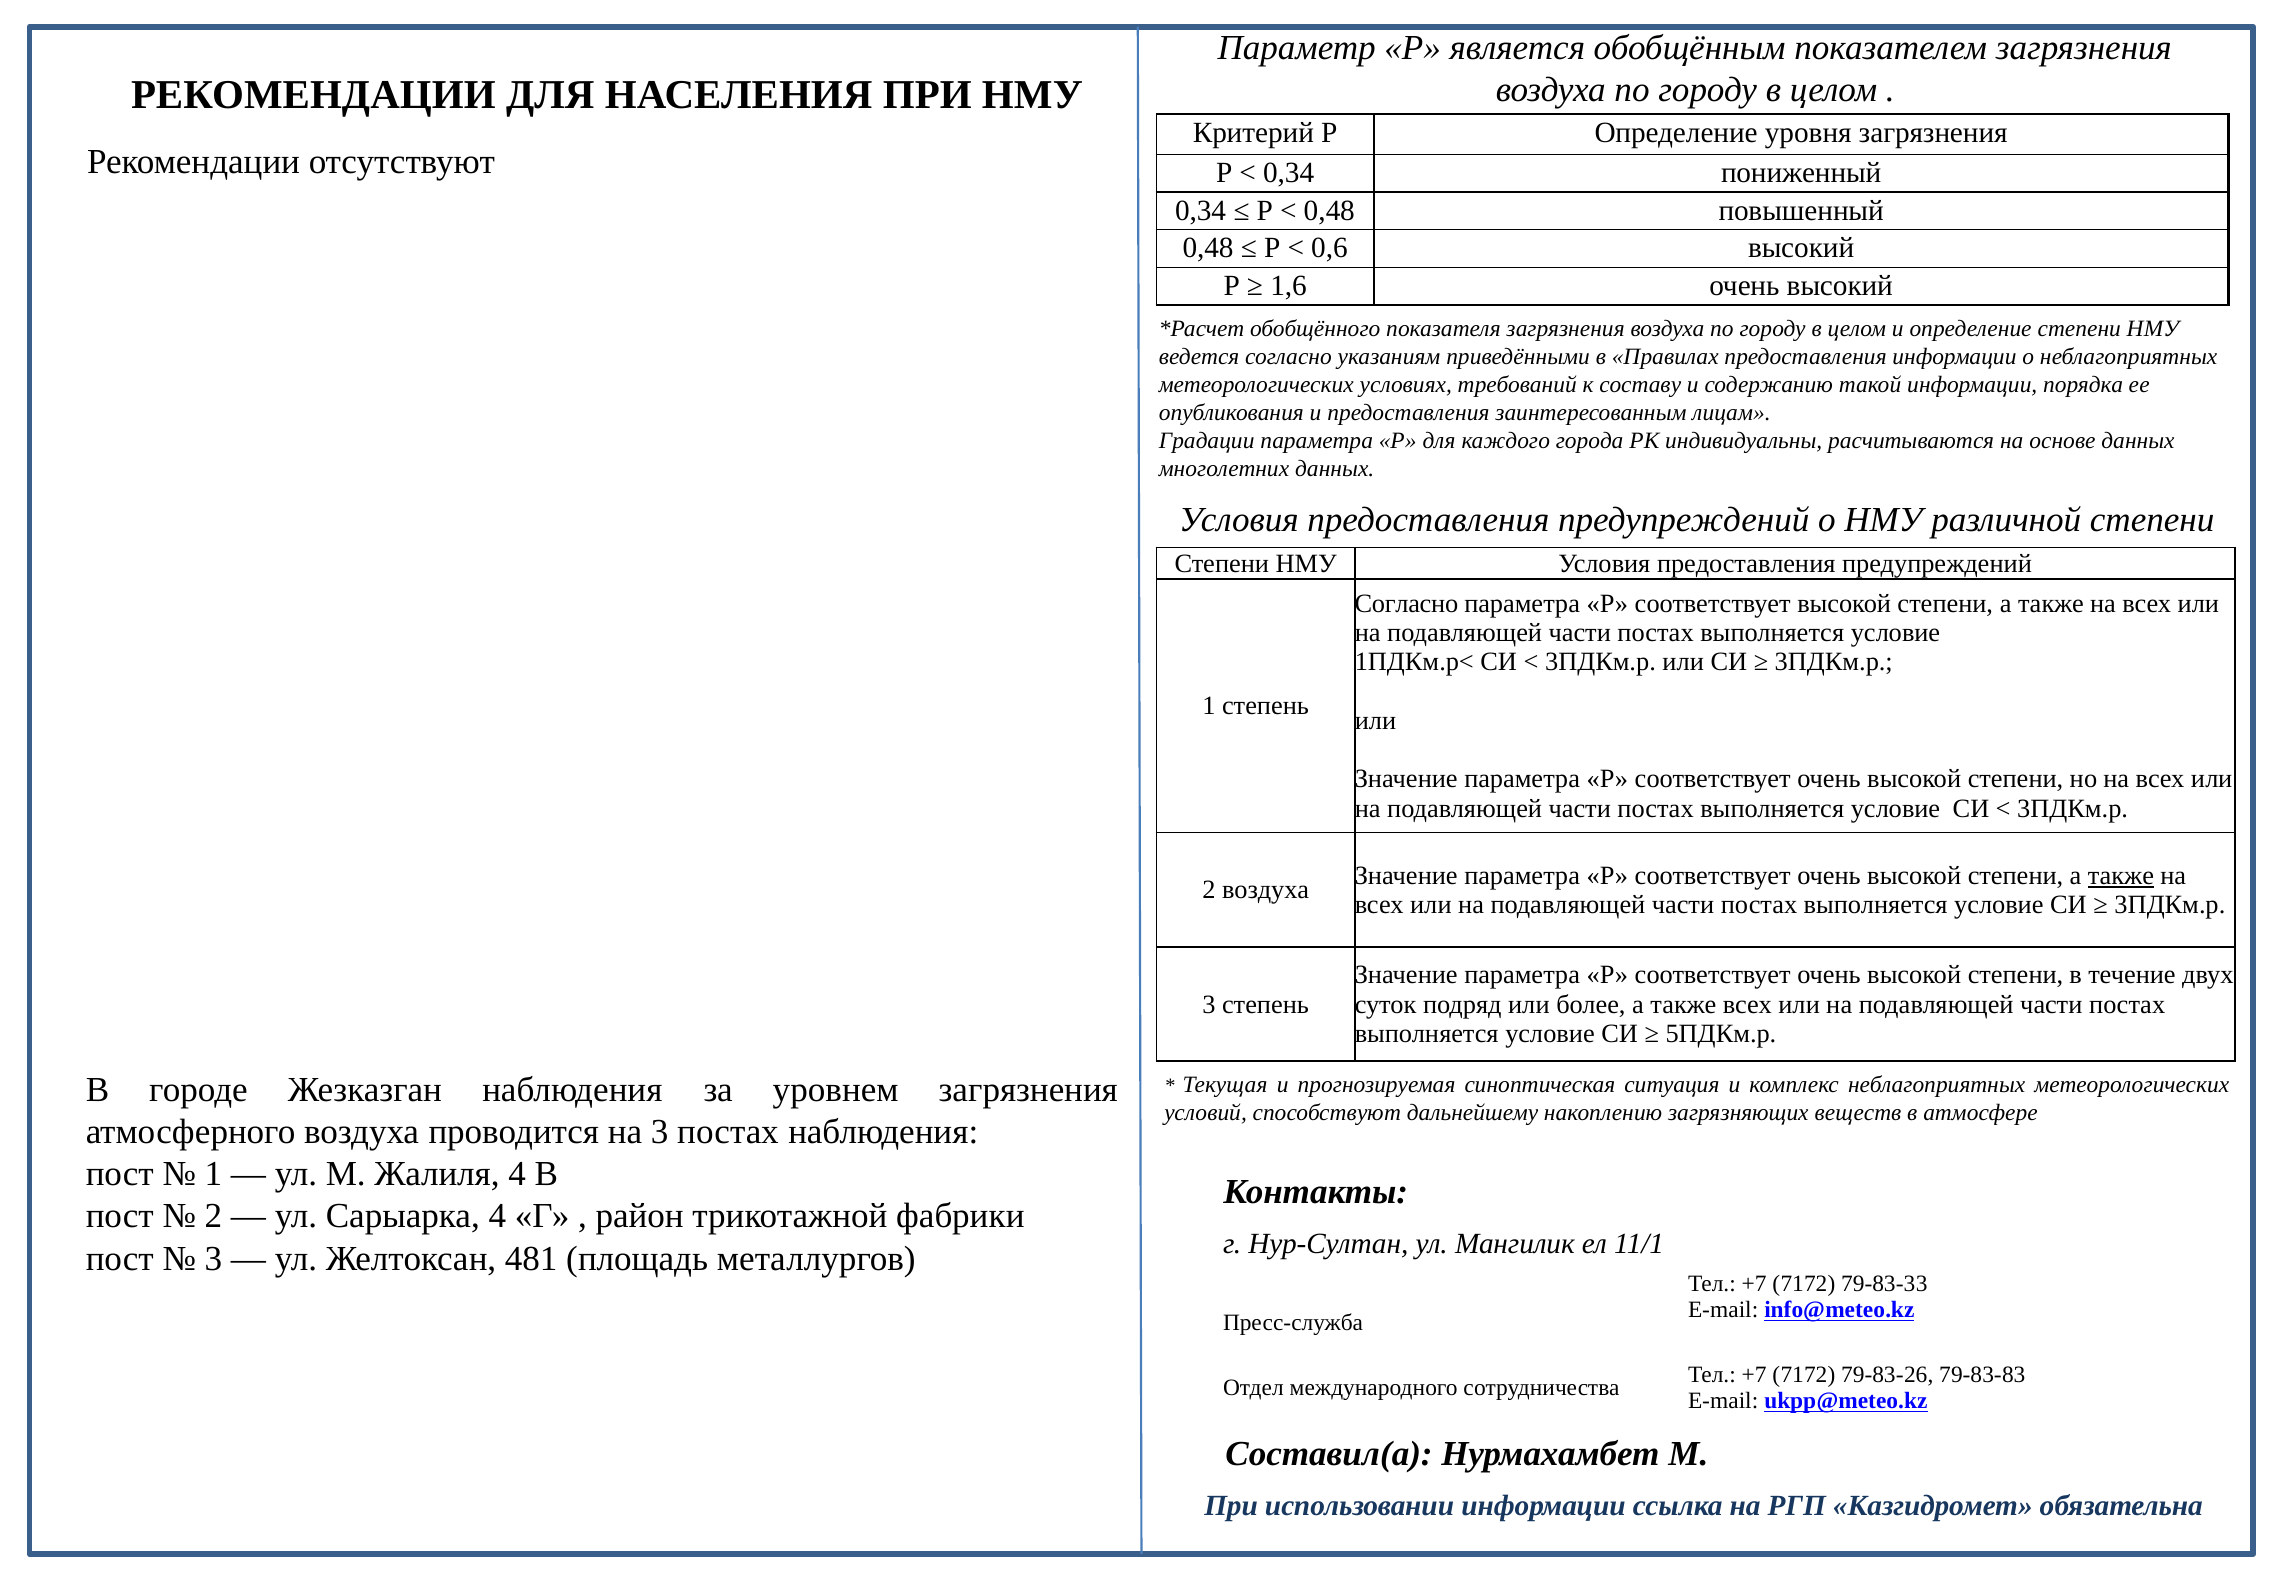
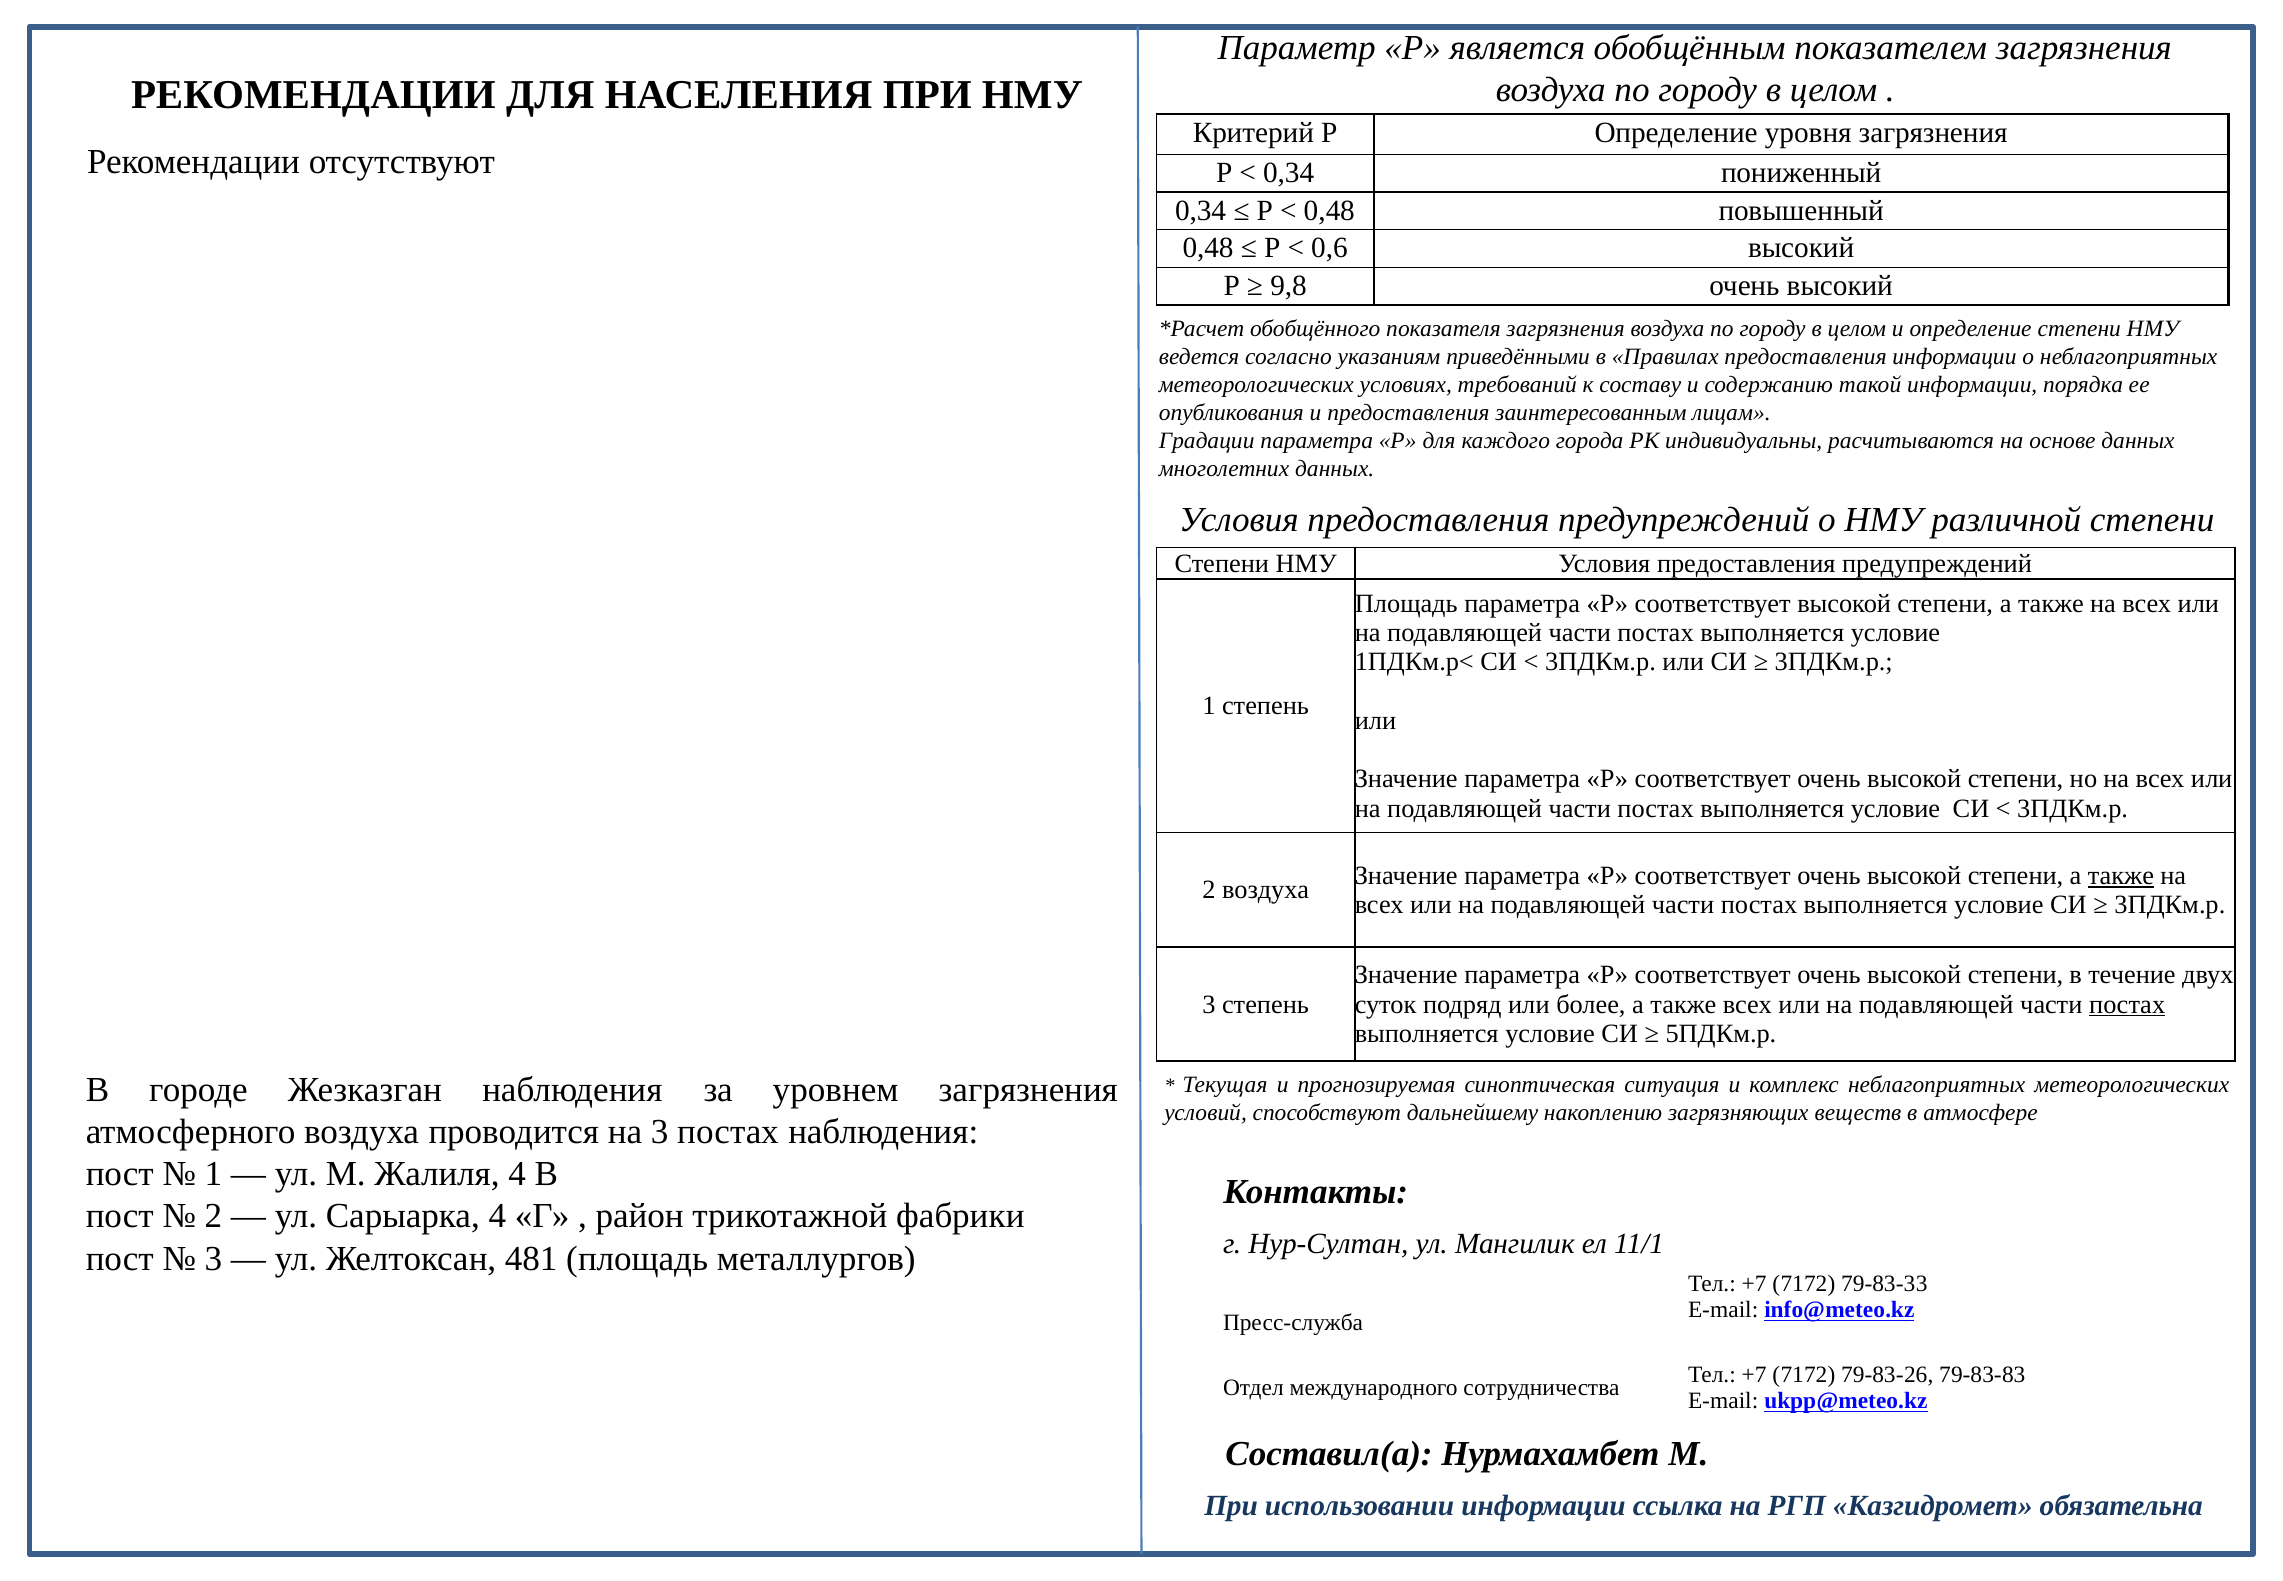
1,6: 1,6 -> 9,8 (1289, 286)
Согласно: Согласно -> Площадь (1406, 604)
постах underline: none -> present (2127, 1004)
